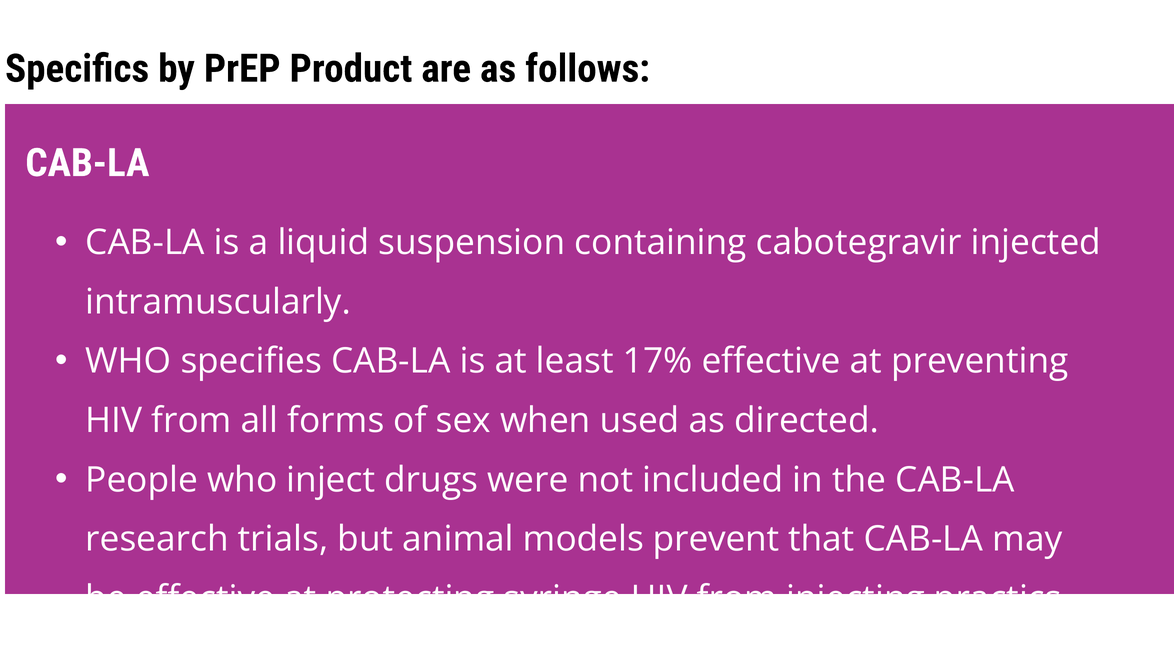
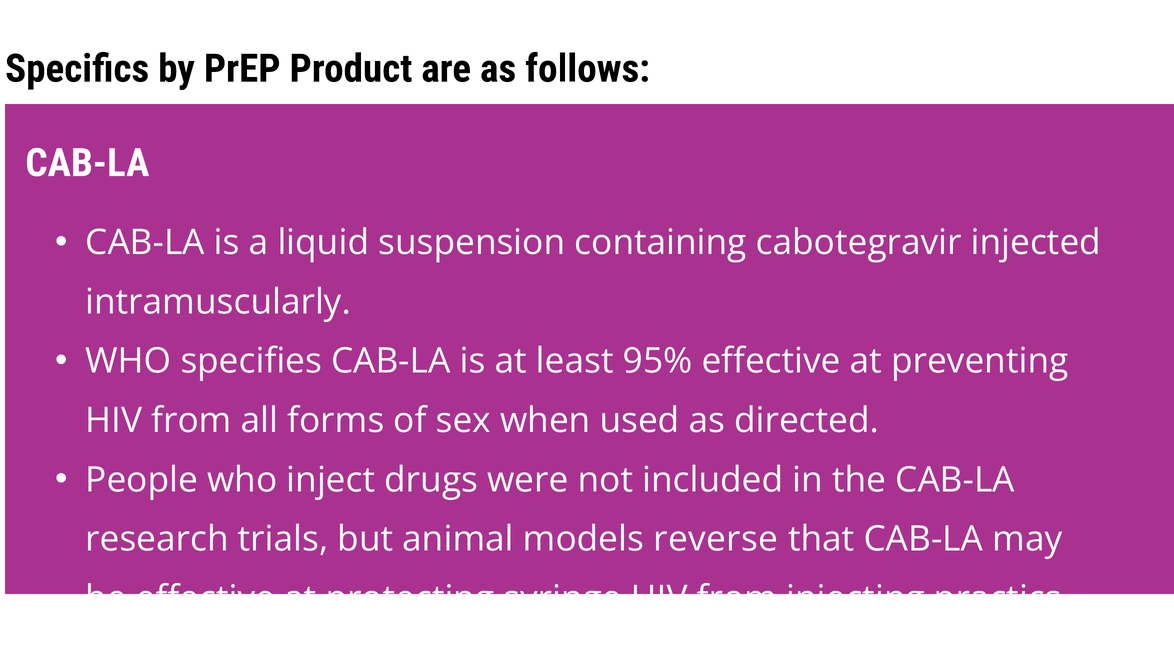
17%: 17% -> 95% (658, 362)
prevent: prevent -> reverse (716, 540)
